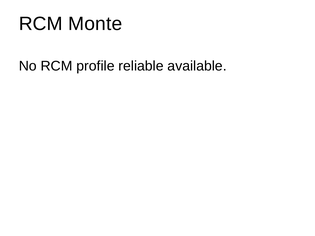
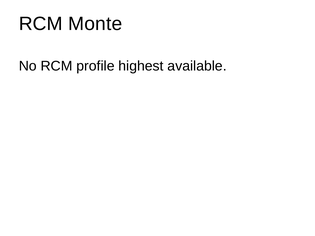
reliable: reliable -> highest (141, 66)
